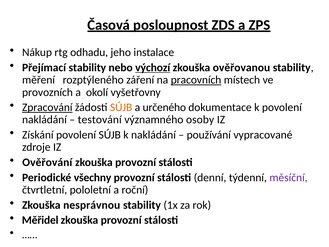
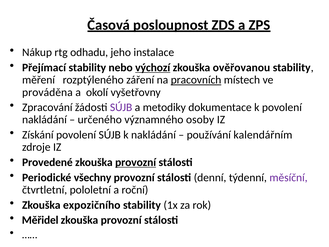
provozních: provozních -> prováděna (47, 92)
Zpracování underline: present -> none (47, 107)
SÚJB colour: orange -> purple (121, 107)
určeného: určeného -> metodiky (164, 107)
testování: testování -> určeného (100, 120)
vypracované: vypracované -> kalendářním (263, 135)
Ověřování: Ověřování -> Provedené (47, 162)
provozní underline: none -> present (136, 162)
nesprávnou: nesprávnou -> expozičního (92, 205)
